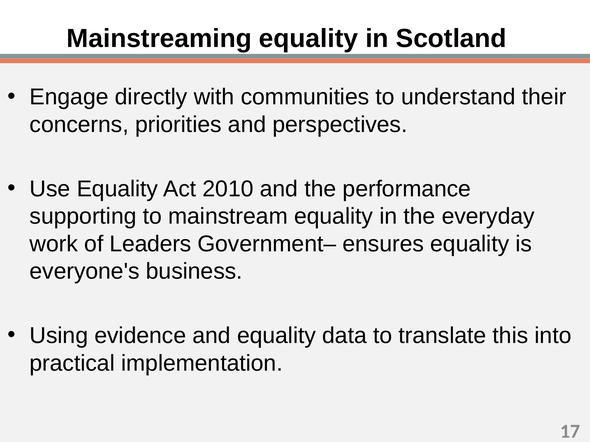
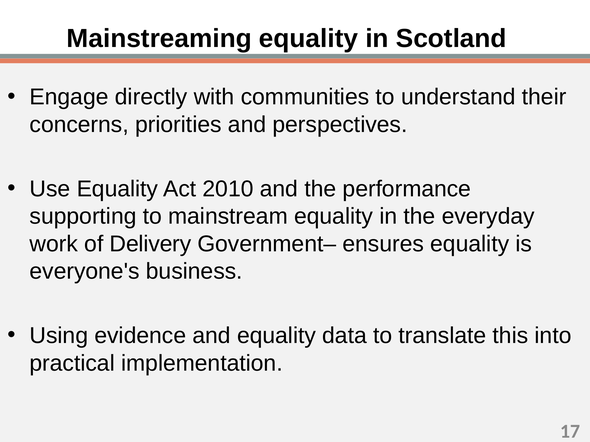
Leaders: Leaders -> Delivery (150, 244)
